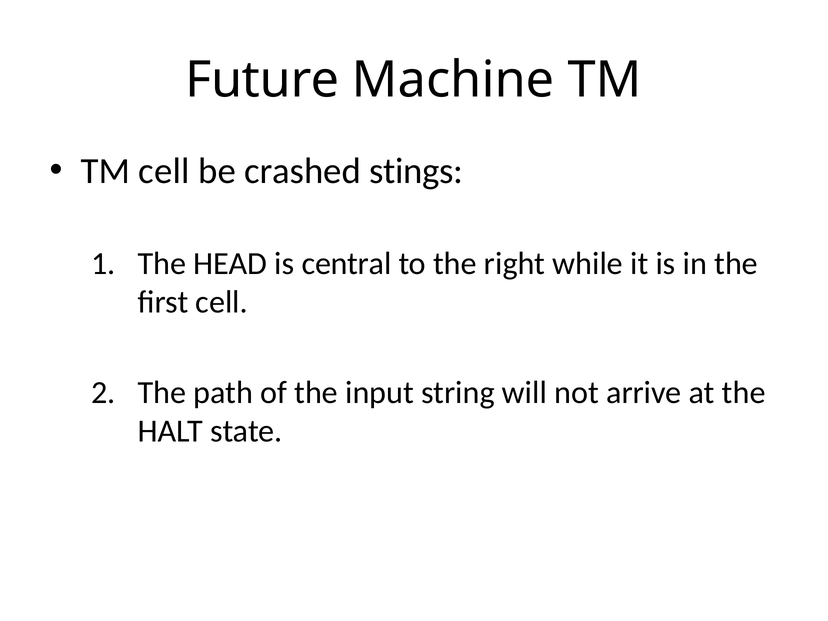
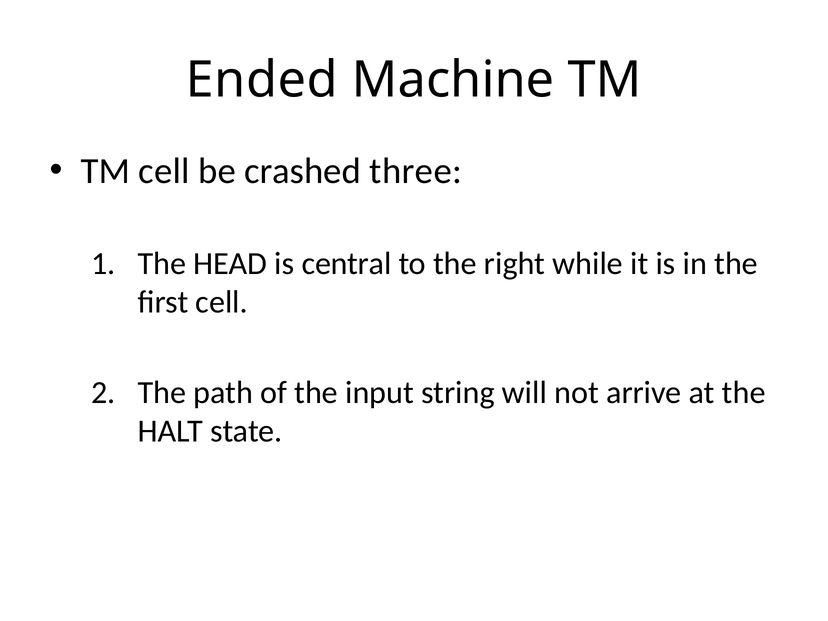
Future: Future -> Ended (262, 80)
stings: stings -> three (416, 171)
